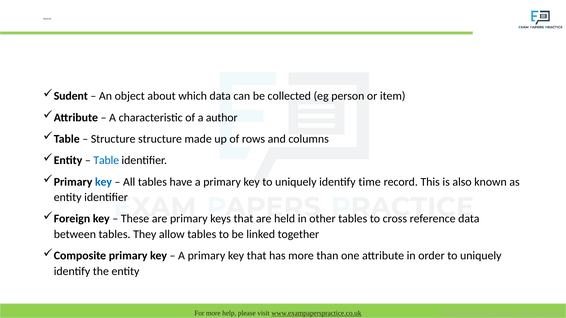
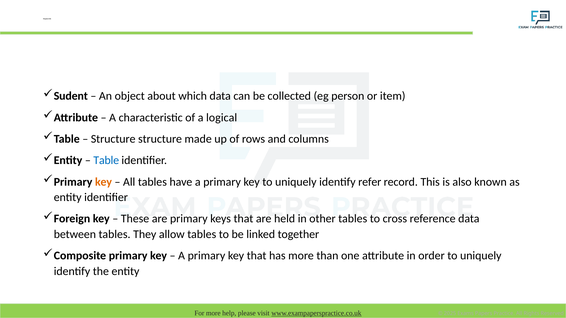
author: author -> logical (222, 118)
key colour: blue -> orange (103, 182)
time: time -> refer (370, 182)
